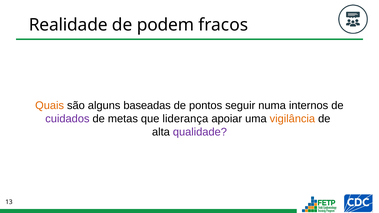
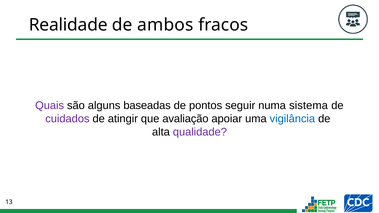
podem: podem -> ambos (165, 25)
Quais colour: orange -> purple (50, 106)
internos: internos -> sistema (309, 106)
metas: metas -> atingir (123, 119)
liderança: liderança -> avaliação (185, 119)
vigilância colour: orange -> blue (292, 119)
